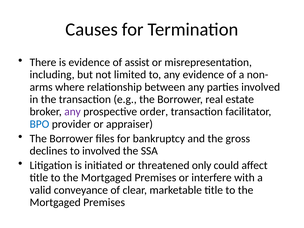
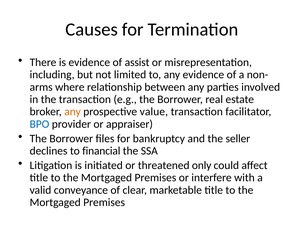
any colour: purple -> orange (73, 112)
order: order -> value (154, 112)
gross: gross -> seller (238, 139)
to involved: involved -> financial (101, 151)
